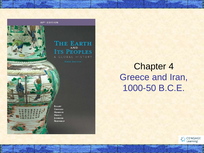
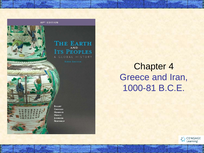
1000-50: 1000-50 -> 1000-81 (139, 88)
